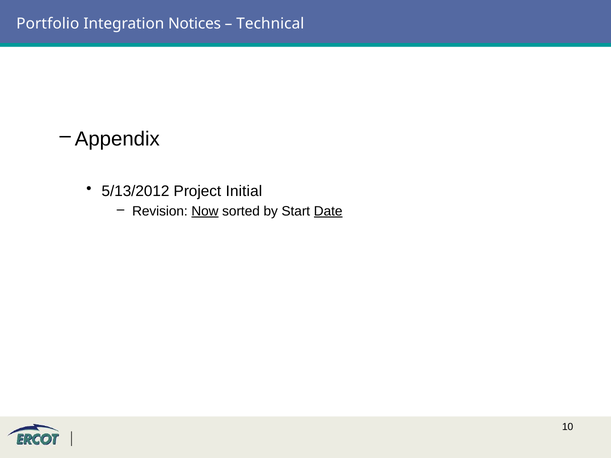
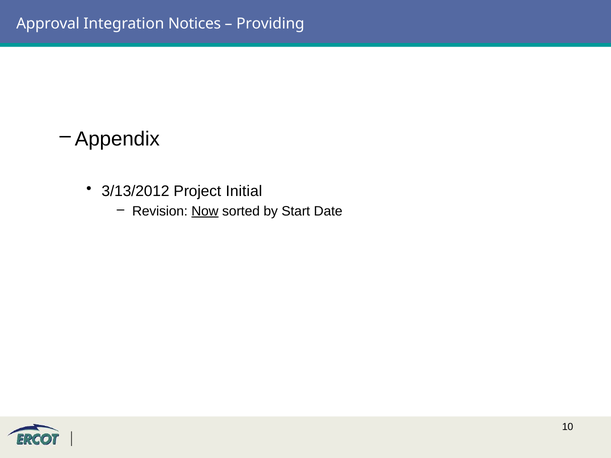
Portfolio: Portfolio -> Approval (48, 24)
Technical: Technical -> Providing (270, 24)
5/13/2012: 5/13/2012 -> 3/13/2012 (135, 191)
Date underline: present -> none (328, 211)
